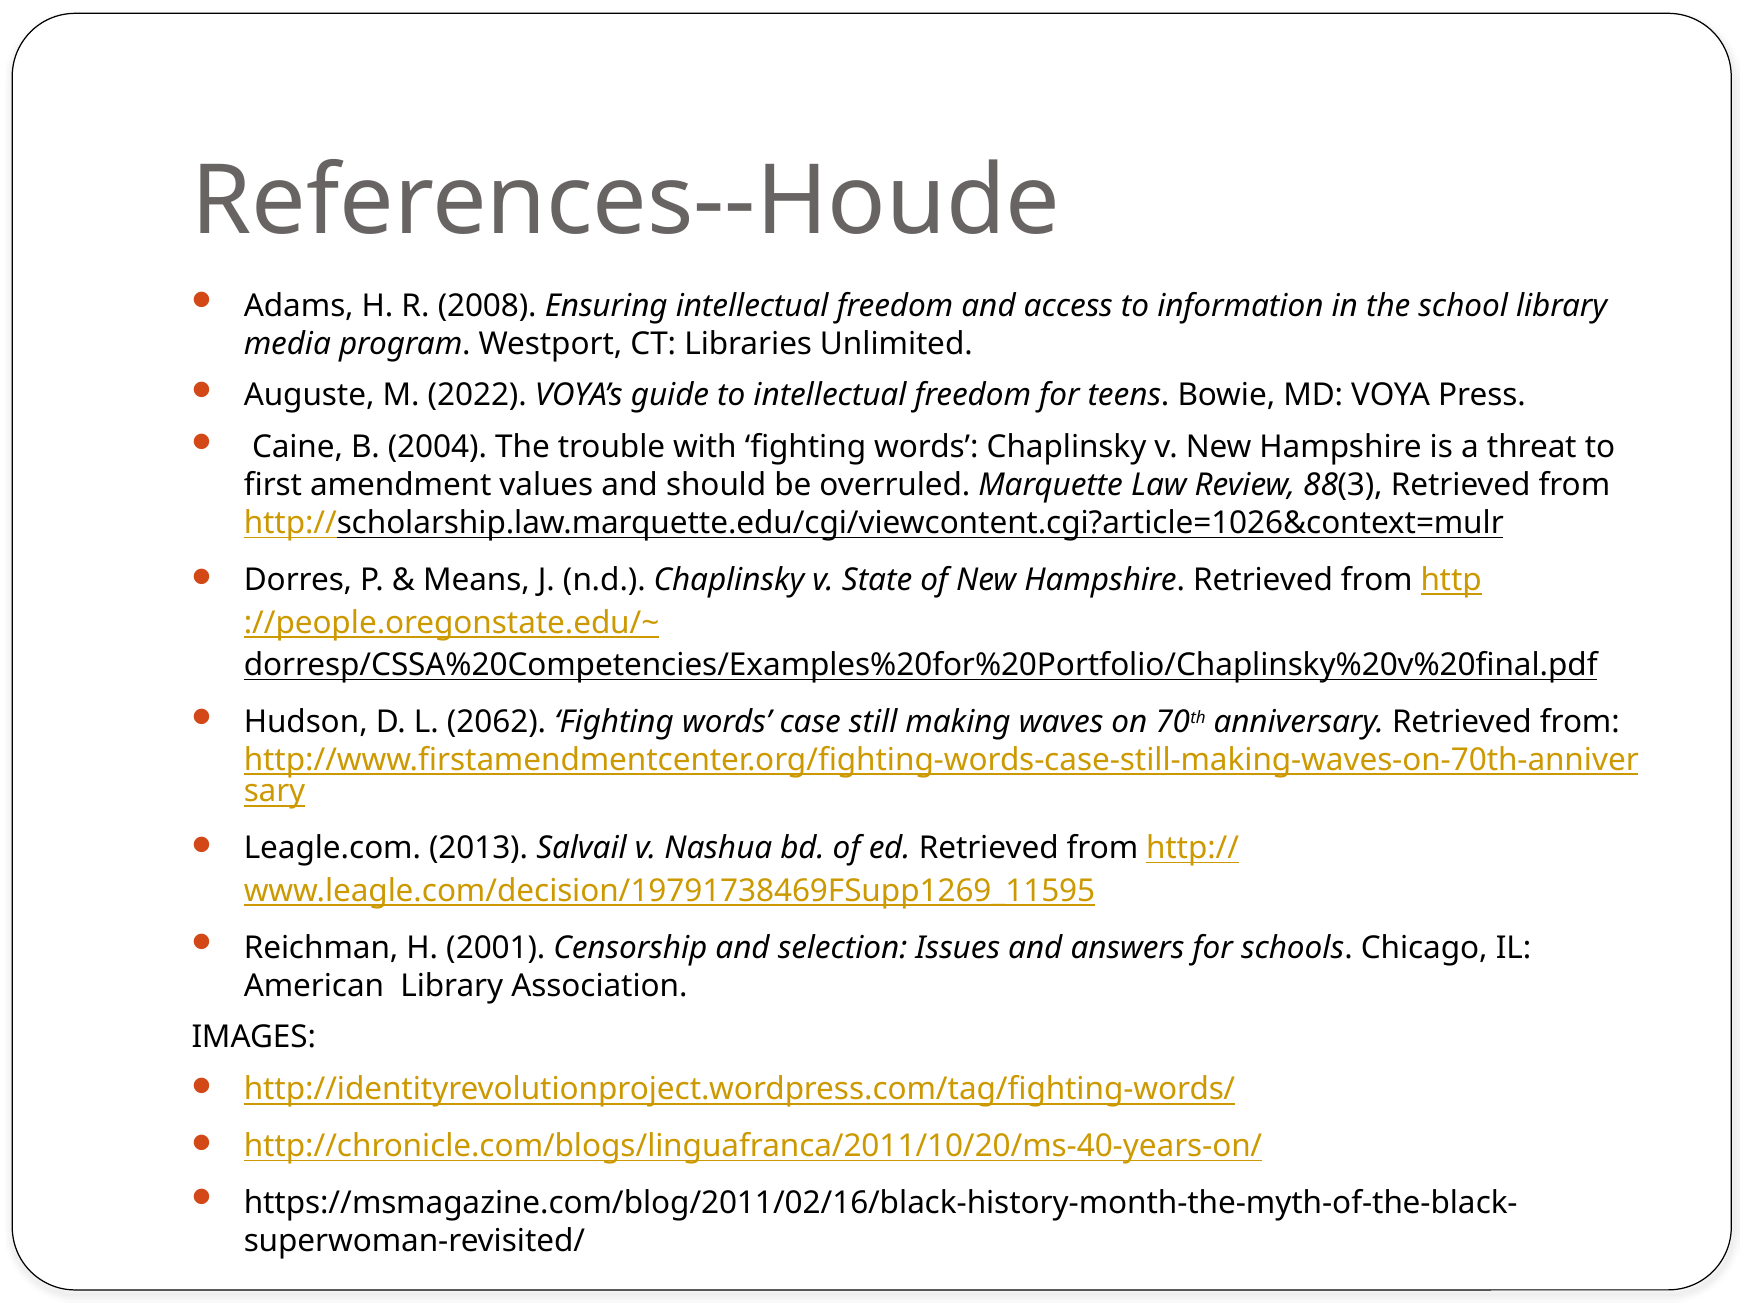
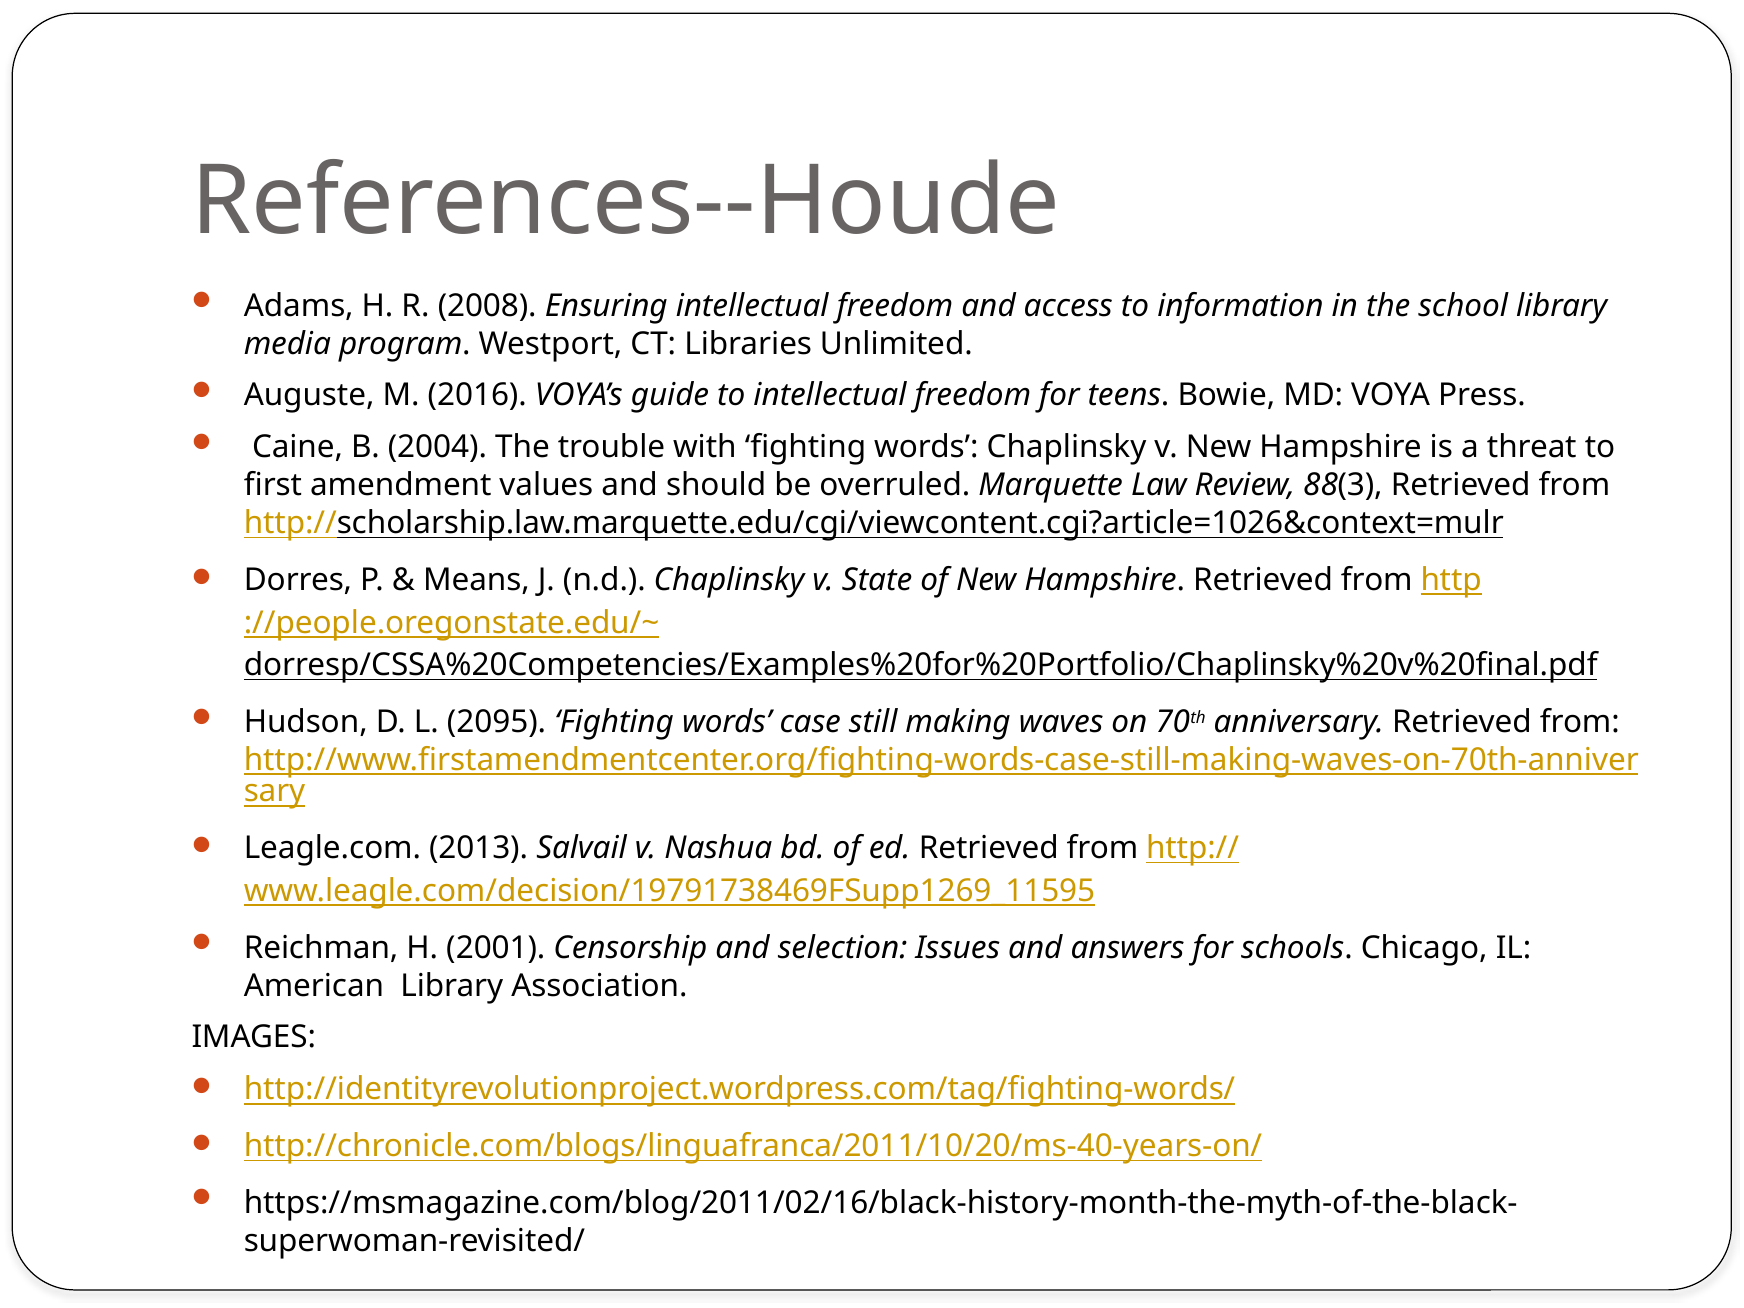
2022: 2022 -> 2016 (477, 396)
2062: 2062 -> 2095 (497, 722)
